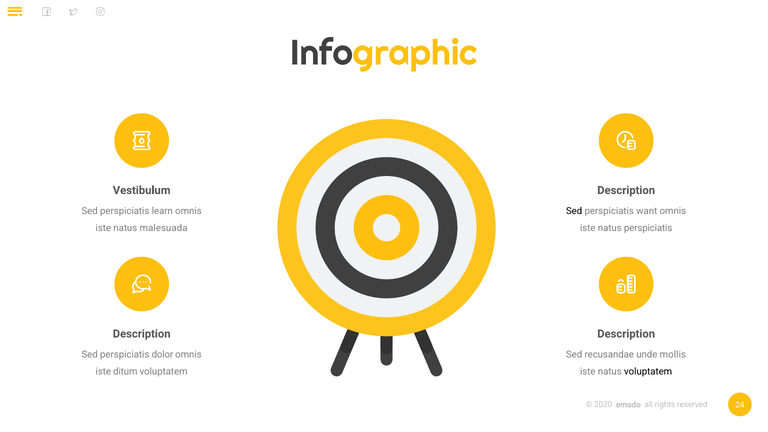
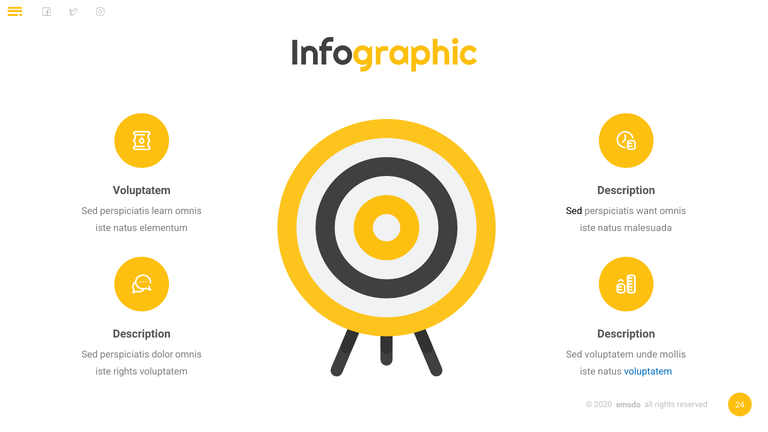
Vestibulum: Vestibulum -> Voluptatem (142, 190)
malesuada: malesuada -> elementum (164, 228)
natus perspiciatis: perspiciatis -> malesuada (648, 228)
Sed recusandae: recusandae -> voluptatem (609, 354)
iste ditum: ditum -> rights (125, 372)
voluptatem colour: black -> blue (648, 372)
